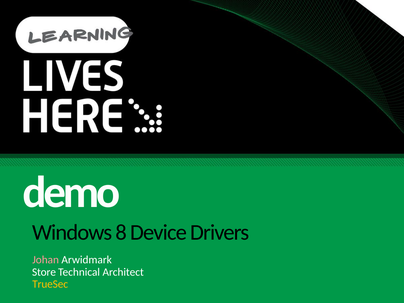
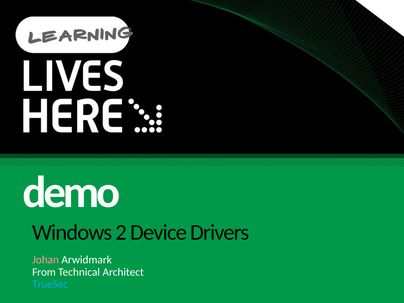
8: 8 -> 2 (121, 233)
Store: Store -> From (44, 272)
TrueSec colour: yellow -> light blue (50, 284)
